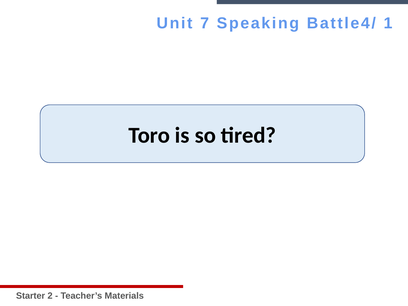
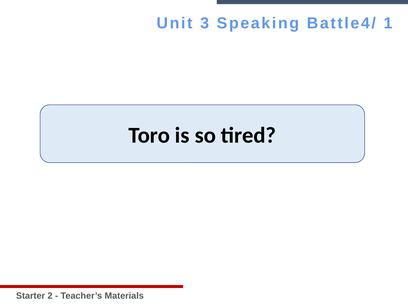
7: 7 -> 3 (205, 23)
